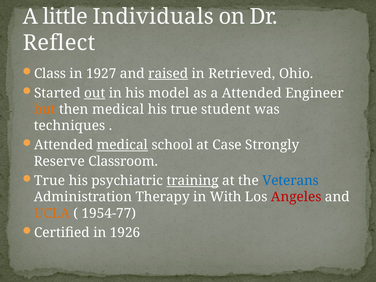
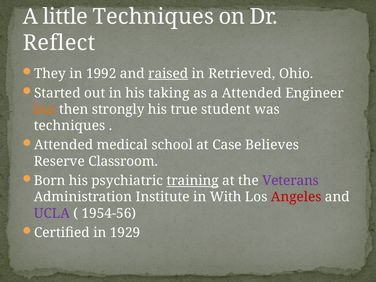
little Individuals: Individuals -> Techniques (153, 17)
Class: Class -> They (50, 74)
1927: 1927 -> 1992 (101, 74)
out underline: present -> none (95, 93)
model: model -> taking (169, 93)
then medical: medical -> strongly (118, 109)
medical underline: present -> none (122, 145)
Strongly: Strongly -> Believes (272, 145)
True: True -> Born (50, 181)
Veterans colour: blue -> purple (291, 181)
Therapy: Therapy -> Institute (163, 197)
UCLA colour: orange -> purple (52, 213)
1954-77: 1954-77 -> 1954-56 (109, 213)
1926: 1926 -> 1929 (125, 233)
